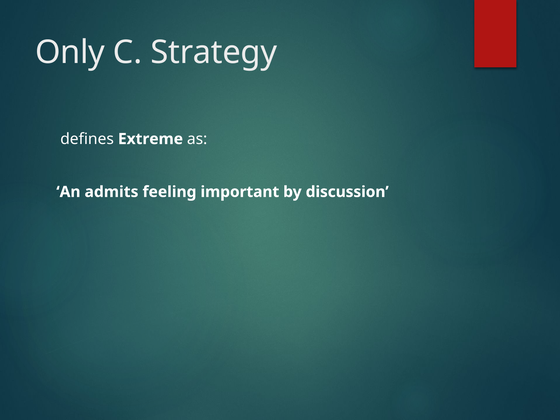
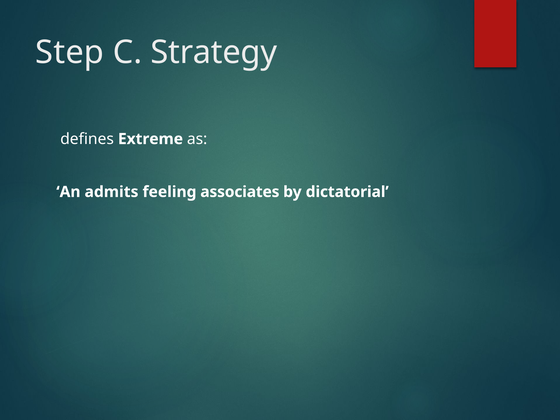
Only: Only -> Step (70, 52)
important: important -> associates (240, 192)
discussion: discussion -> dictatorial (347, 192)
